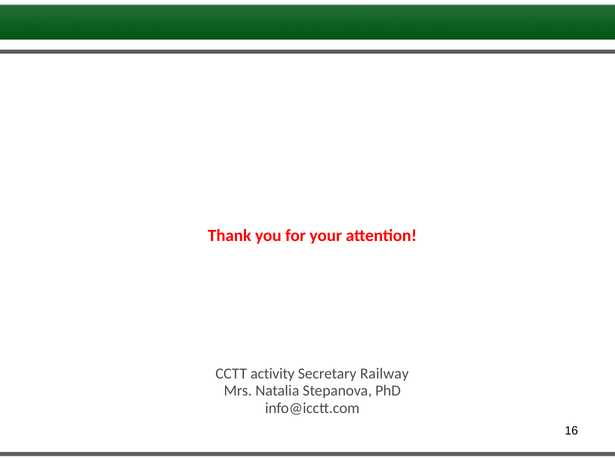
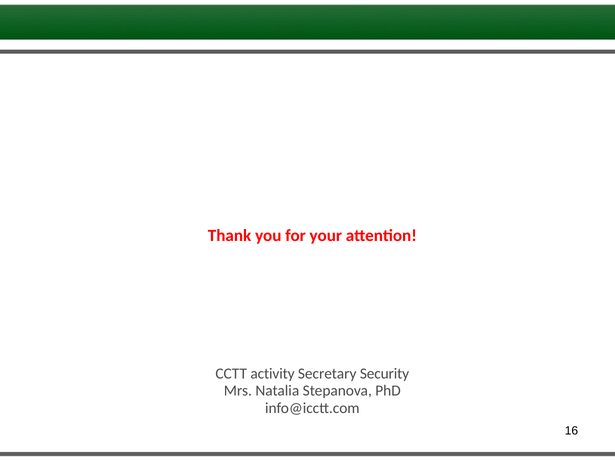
Railway: Railway -> Security (385, 374)
